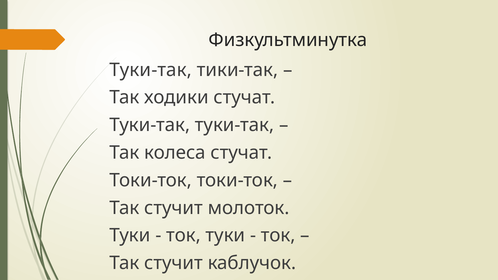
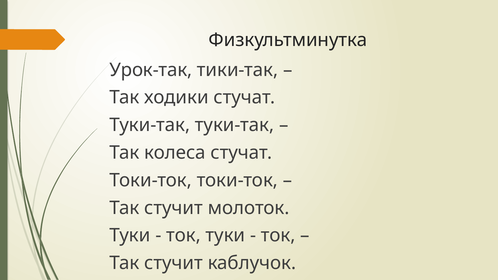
Туки-так: Туки-так -> Урок-так (151, 70)
